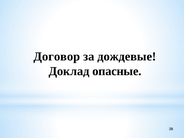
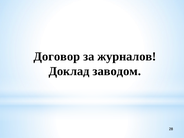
дождевые: дождевые -> журналов (127, 56)
опасные: опасные -> заводом (117, 71)
